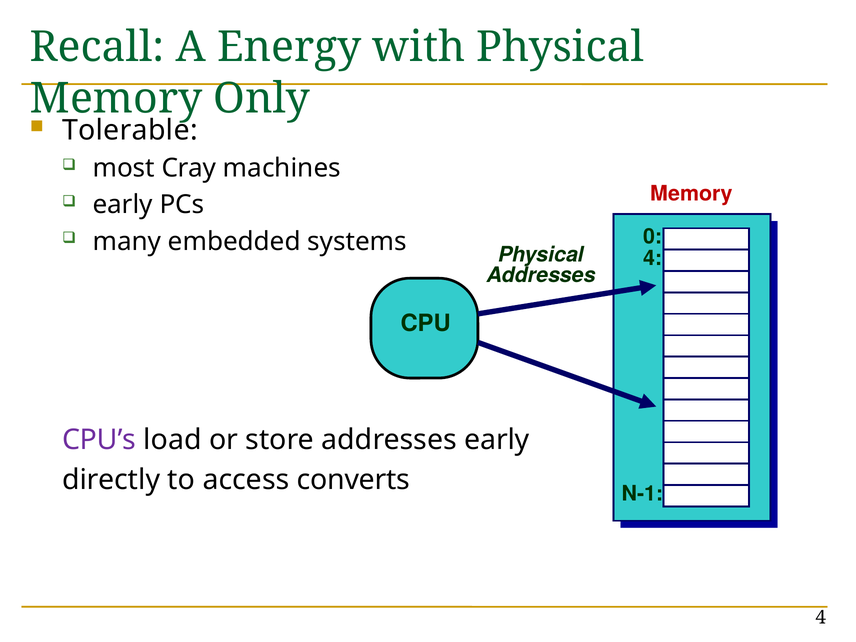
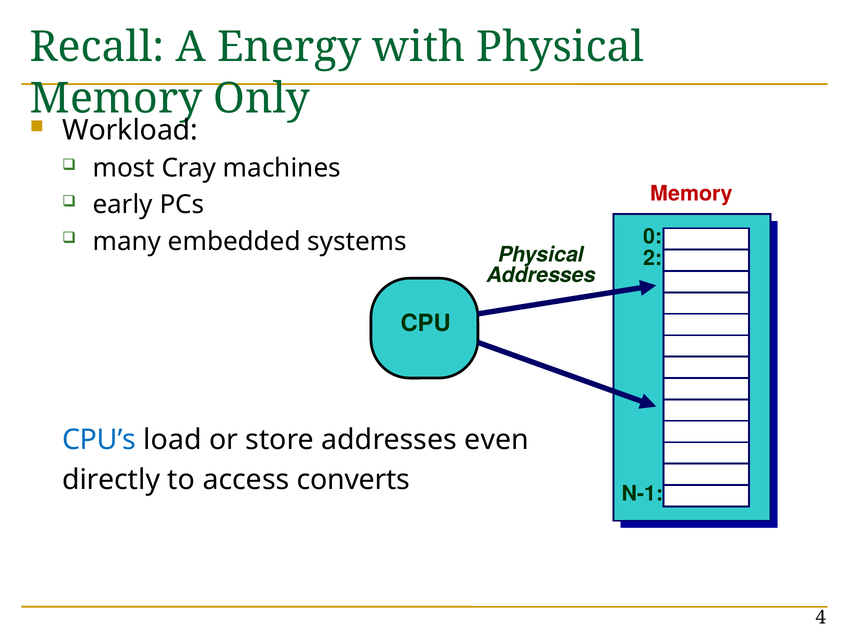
Tolerable: Tolerable -> Workload (130, 130)
4: 4 -> 2 (653, 258)
CPU’s colour: purple -> blue (99, 440)
addresses early: early -> even (497, 440)
